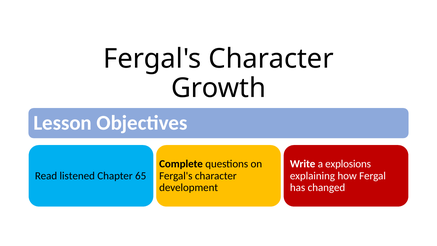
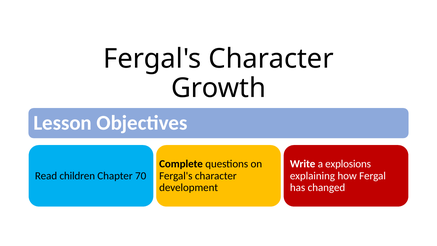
listened: listened -> children (77, 176)
65: 65 -> 70 (141, 176)
